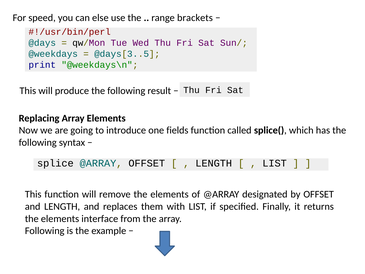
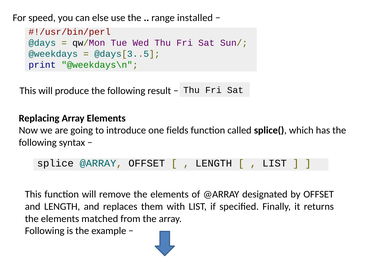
brackets: brackets -> installed (195, 18)
interface: interface -> matched (100, 218)
